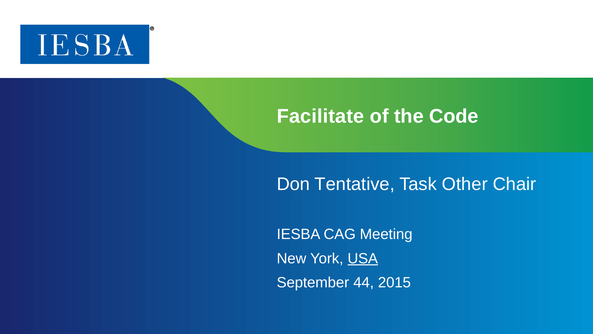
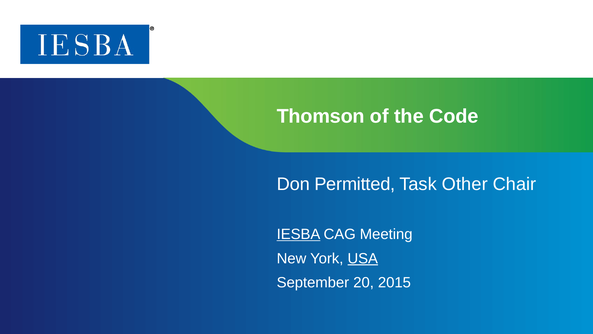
Facilitate: Facilitate -> Thomson (321, 116)
Tentative: Tentative -> Permitted (355, 184)
IESBA underline: none -> present (299, 234)
44: 44 -> 20 (364, 282)
